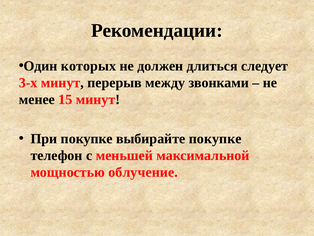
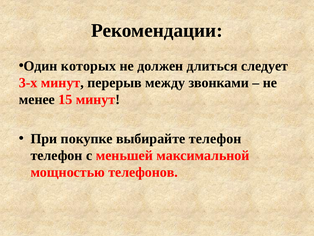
выбирайте покупке: покупке -> телефон (215, 138)
облучение: облучение -> телефонов (143, 172)
